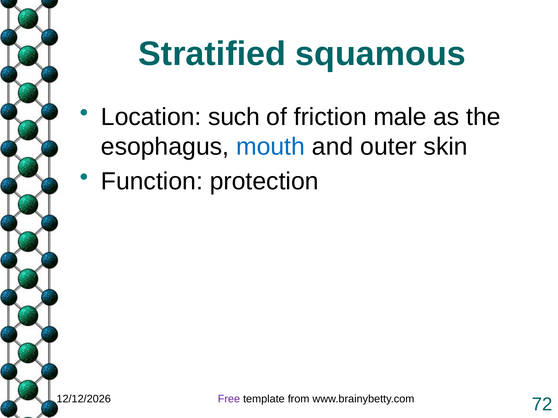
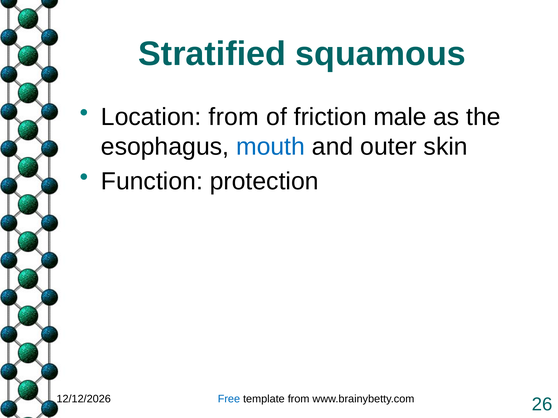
Location such: such -> from (234, 117)
Free colour: purple -> blue (229, 399)
72: 72 -> 26 (542, 405)
